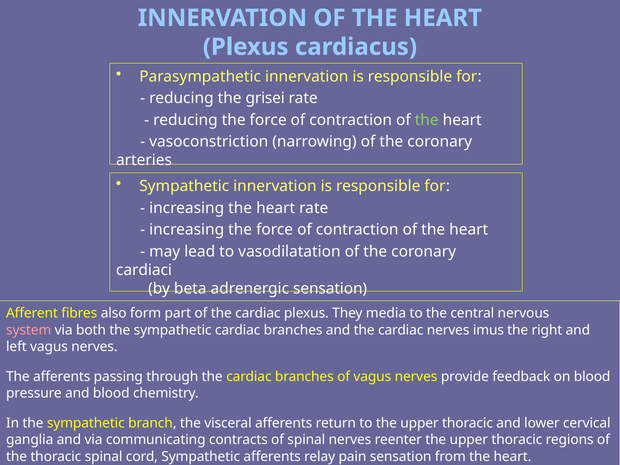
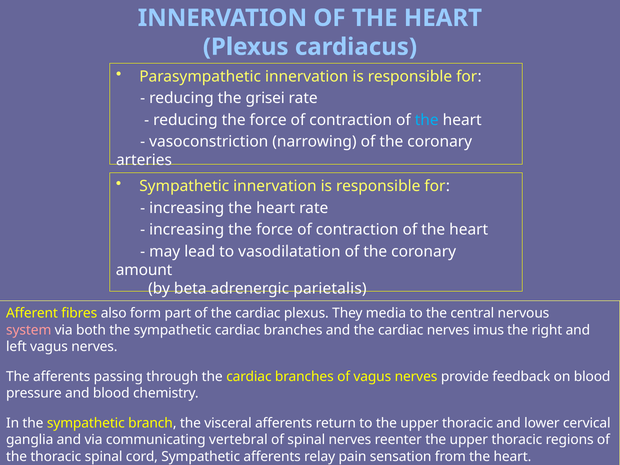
the colour: light green -> light blue (427, 120)
cardiaci: cardiaci -> amount (144, 270)
adrenergic sensation: sensation -> parietalis (330, 289)
contracts: contracts -> vertebral (238, 440)
